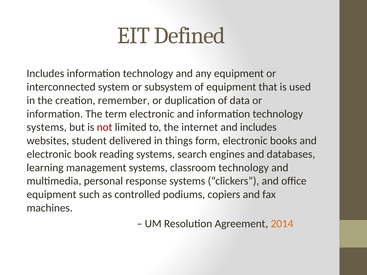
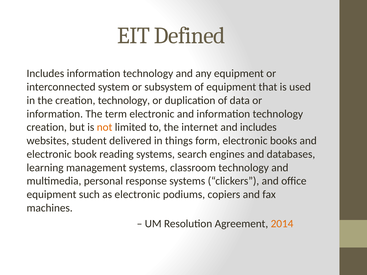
creation remember: remember -> technology (124, 100)
systems: systems -> creation (47, 127)
not colour: red -> orange (105, 127)
as controlled: controlled -> electronic (137, 195)
